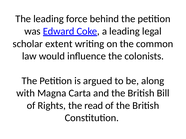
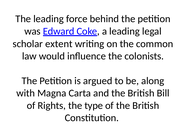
read: read -> type (94, 106)
